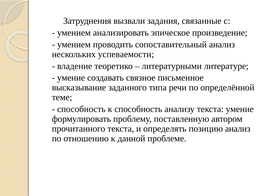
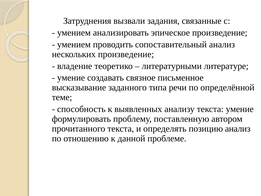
нескольких успеваемости: успеваемости -> произведение (126, 54)
к способность: способность -> выявленных (138, 109)
